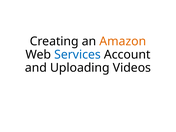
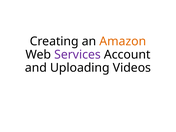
Services colour: blue -> purple (77, 55)
